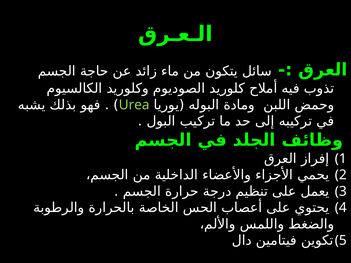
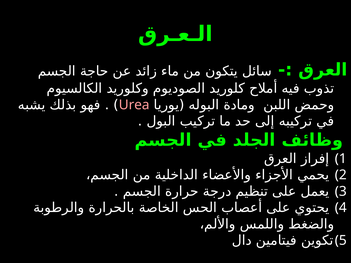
Urea colour: light green -> pink (134, 105)
